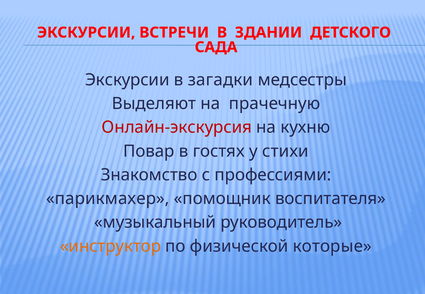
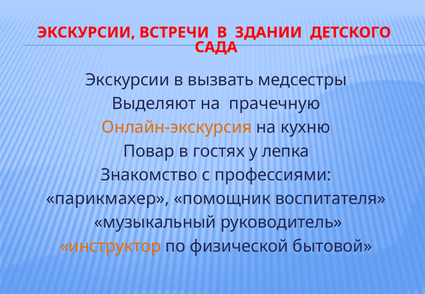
загадки: загадки -> вызвать (221, 80)
Онлайн-экскурсия colour: red -> orange (177, 127)
стихи: стихи -> лепка (286, 151)
которые: которые -> бытовой (332, 246)
